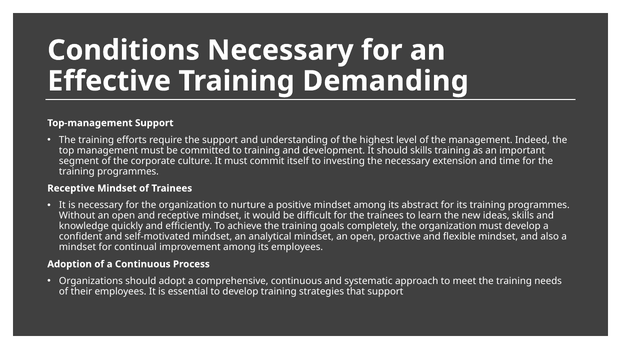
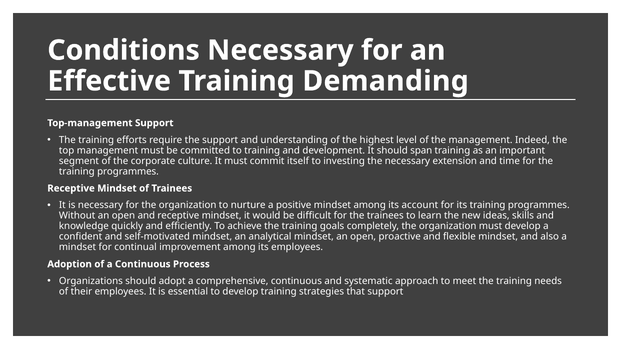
should skills: skills -> span (421, 151)
abstract: abstract -> account (420, 205)
